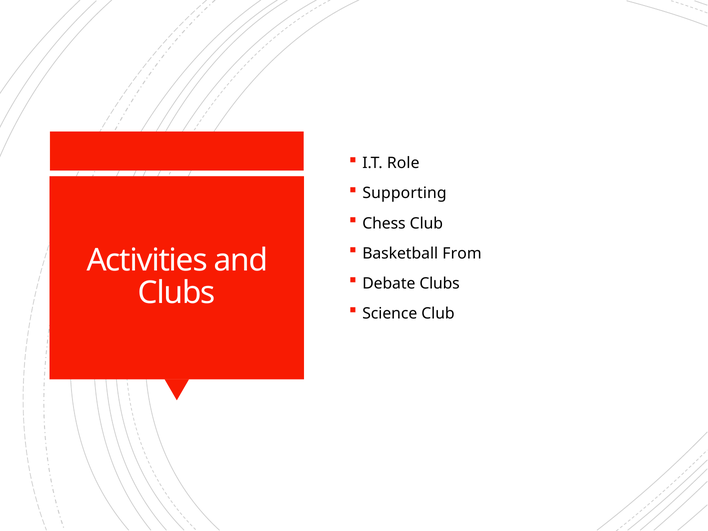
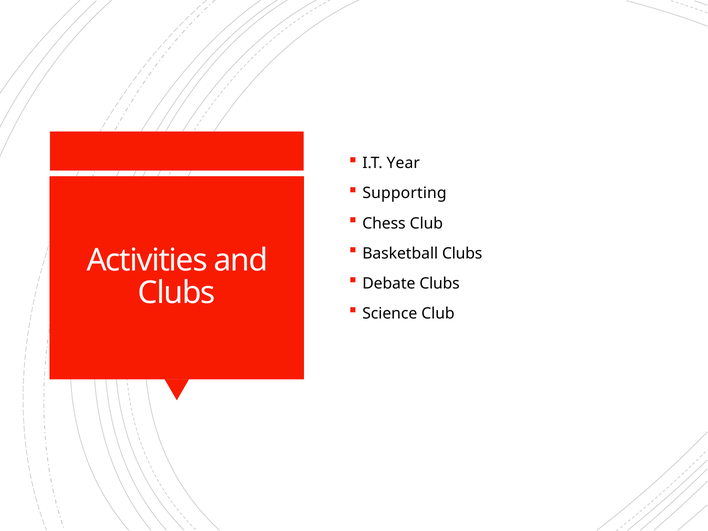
Role: Role -> Year (403, 163)
Basketball From: From -> Clubs (462, 253)
